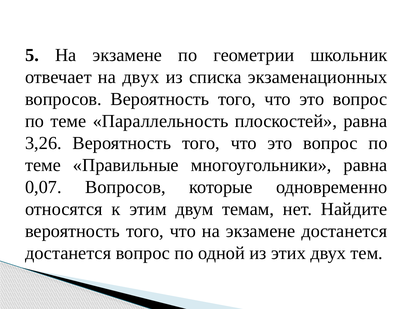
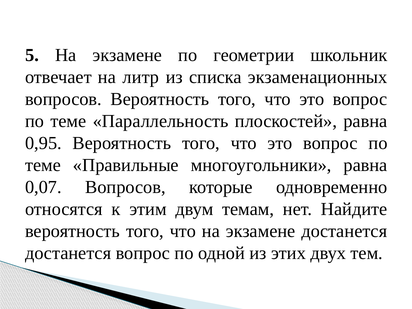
на двух: двух -> литр (141, 77)
3,26: 3,26 -> 0,95 (43, 143)
